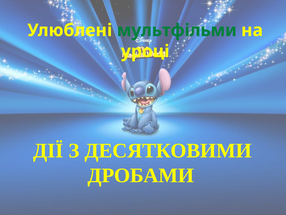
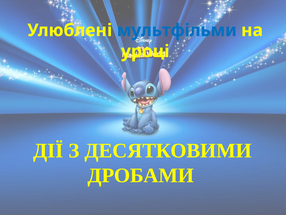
мультфільми colour: green -> blue (177, 30)
